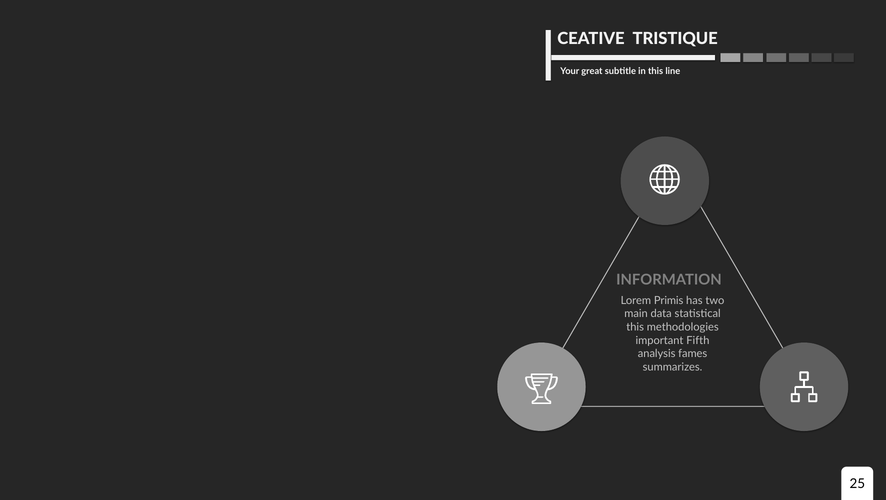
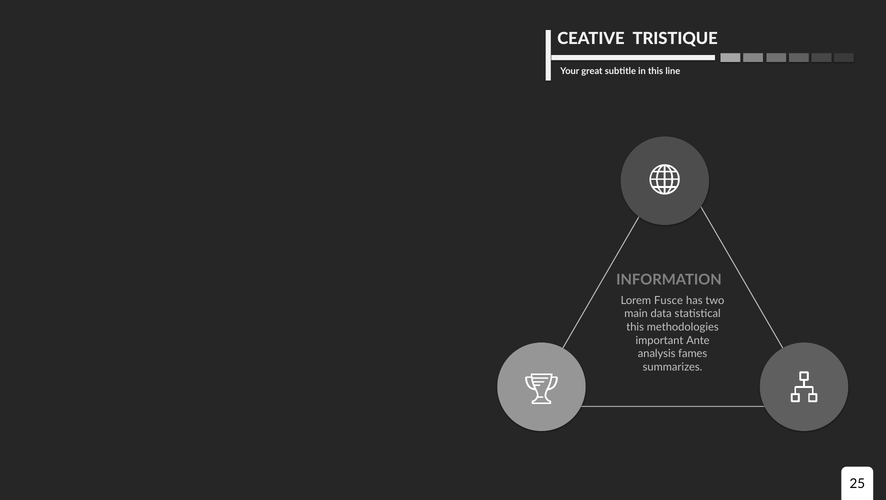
Primis: Primis -> Fusce (669, 300)
Fifth: Fifth -> Ante (698, 340)
